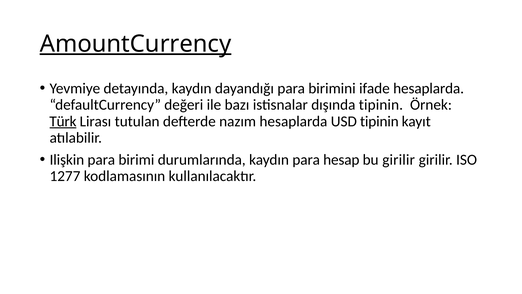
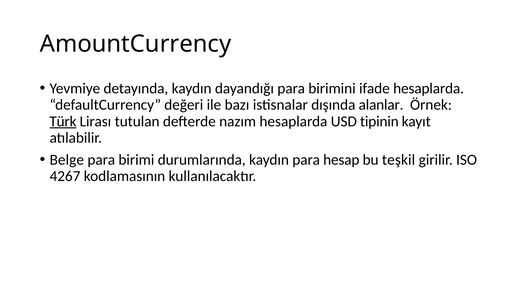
AmountCurrency underline: present -> none (136, 44)
dışında tipinin: tipinin -> alanlar (381, 105)
Ilişkin: Ilişkin -> Belge (67, 159)
bu girilir: girilir -> teşkil (399, 159)
1277: 1277 -> 4267 (65, 176)
